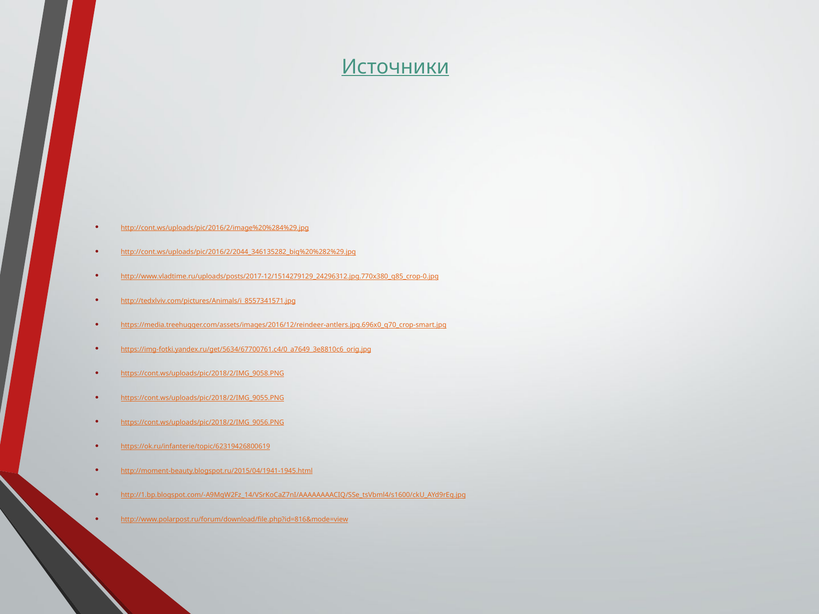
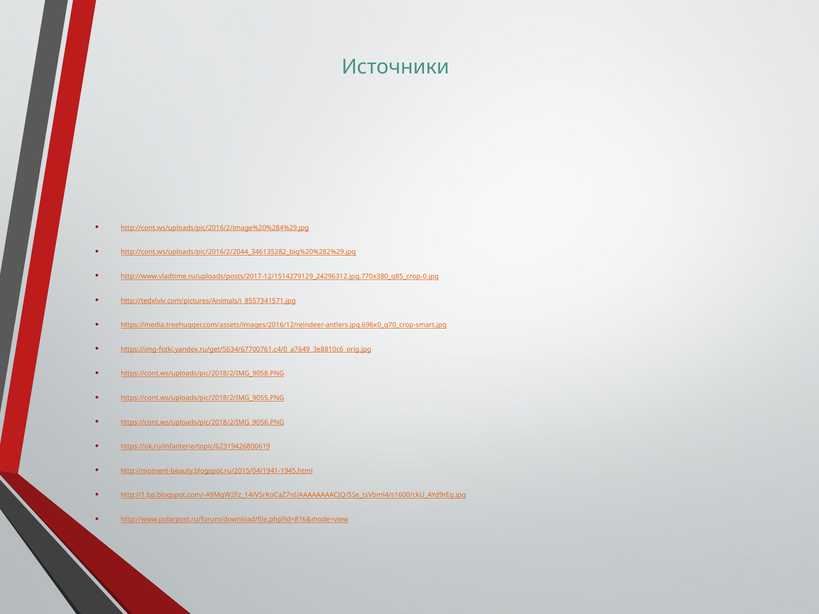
Источники underline: present -> none (395, 67)
